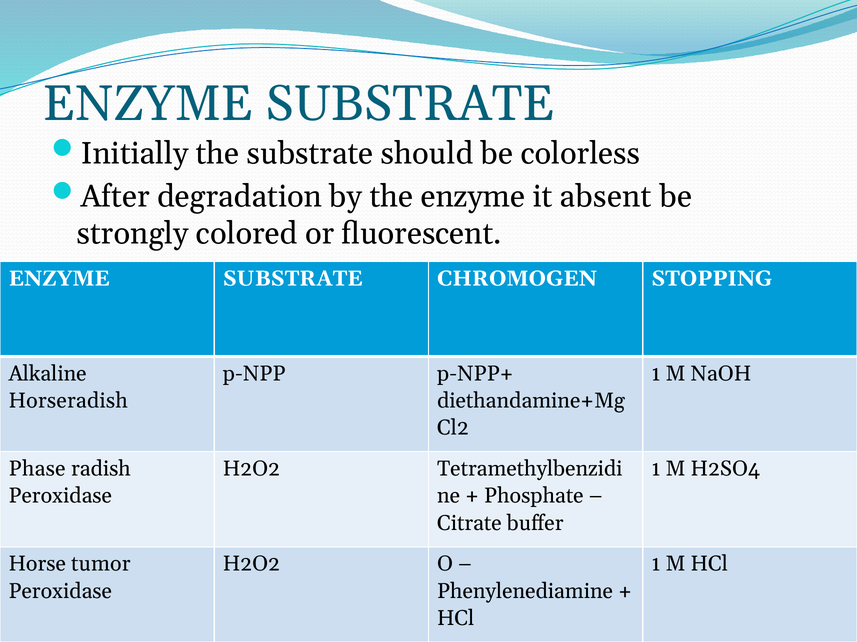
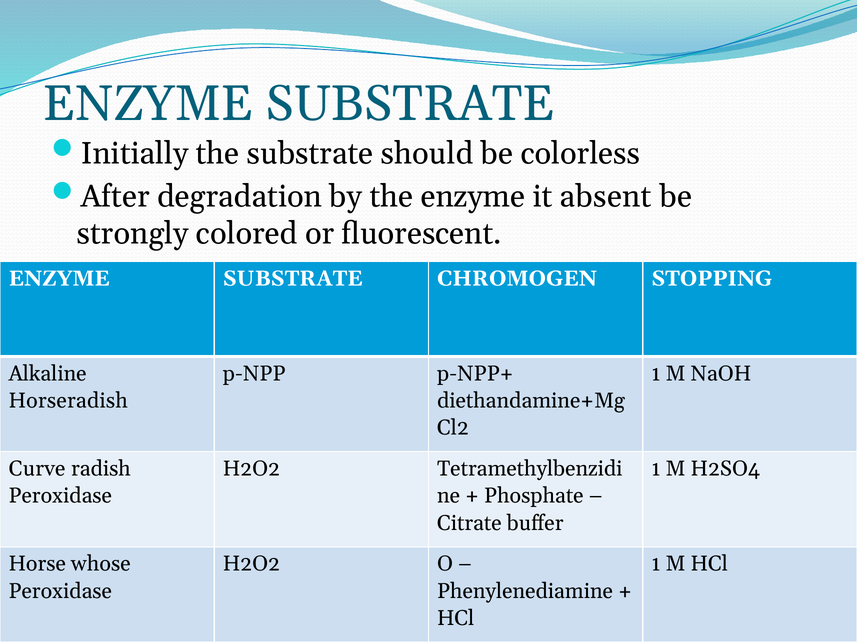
Phase: Phase -> Curve (37, 469)
tumor: tumor -> whose (101, 565)
